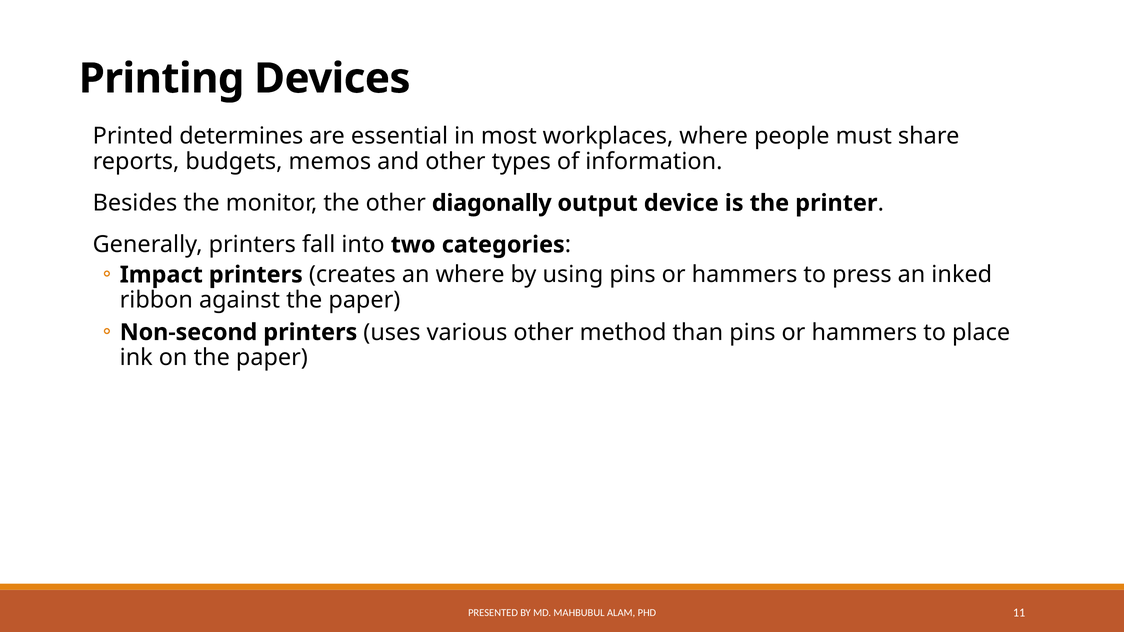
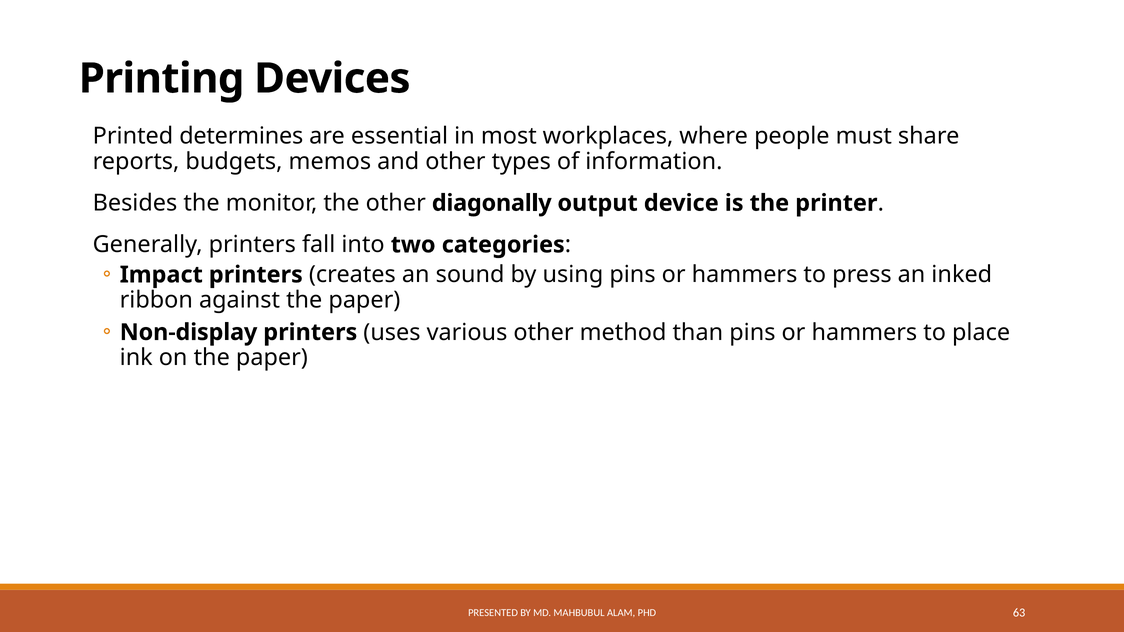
an where: where -> sound (470, 275)
Non-second: Non-second -> Non-display (189, 332)
11: 11 -> 63 (1019, 613)
